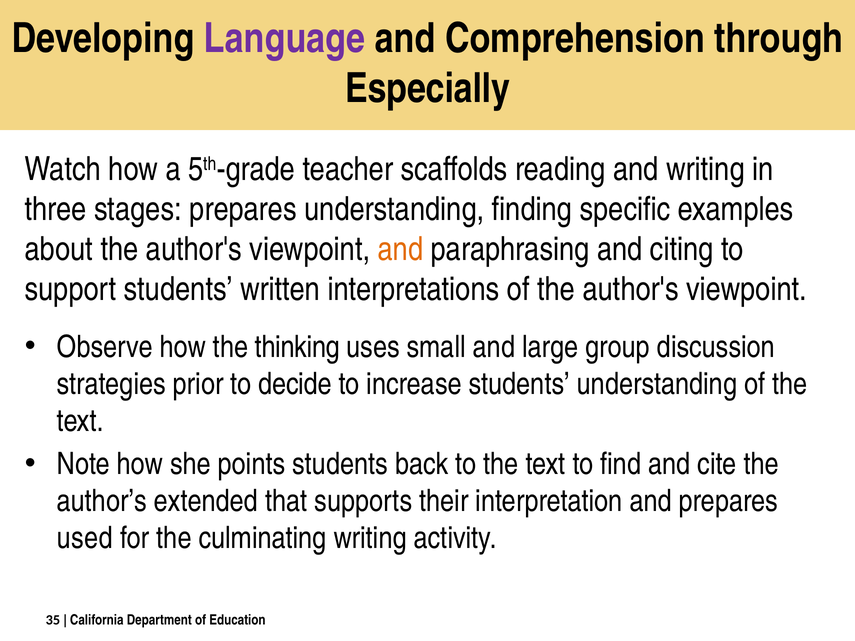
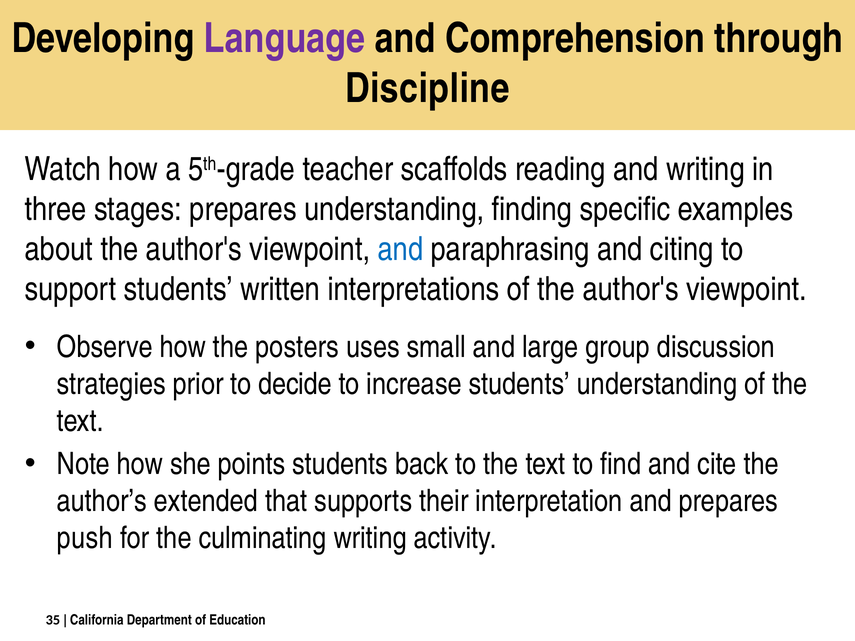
Especially: Especially -> Discipline (427, 89)
and colour: orange -> blue (401, 249)
thinking: thinking -> posters (297, 347)
used: used -> push (85, 538)
